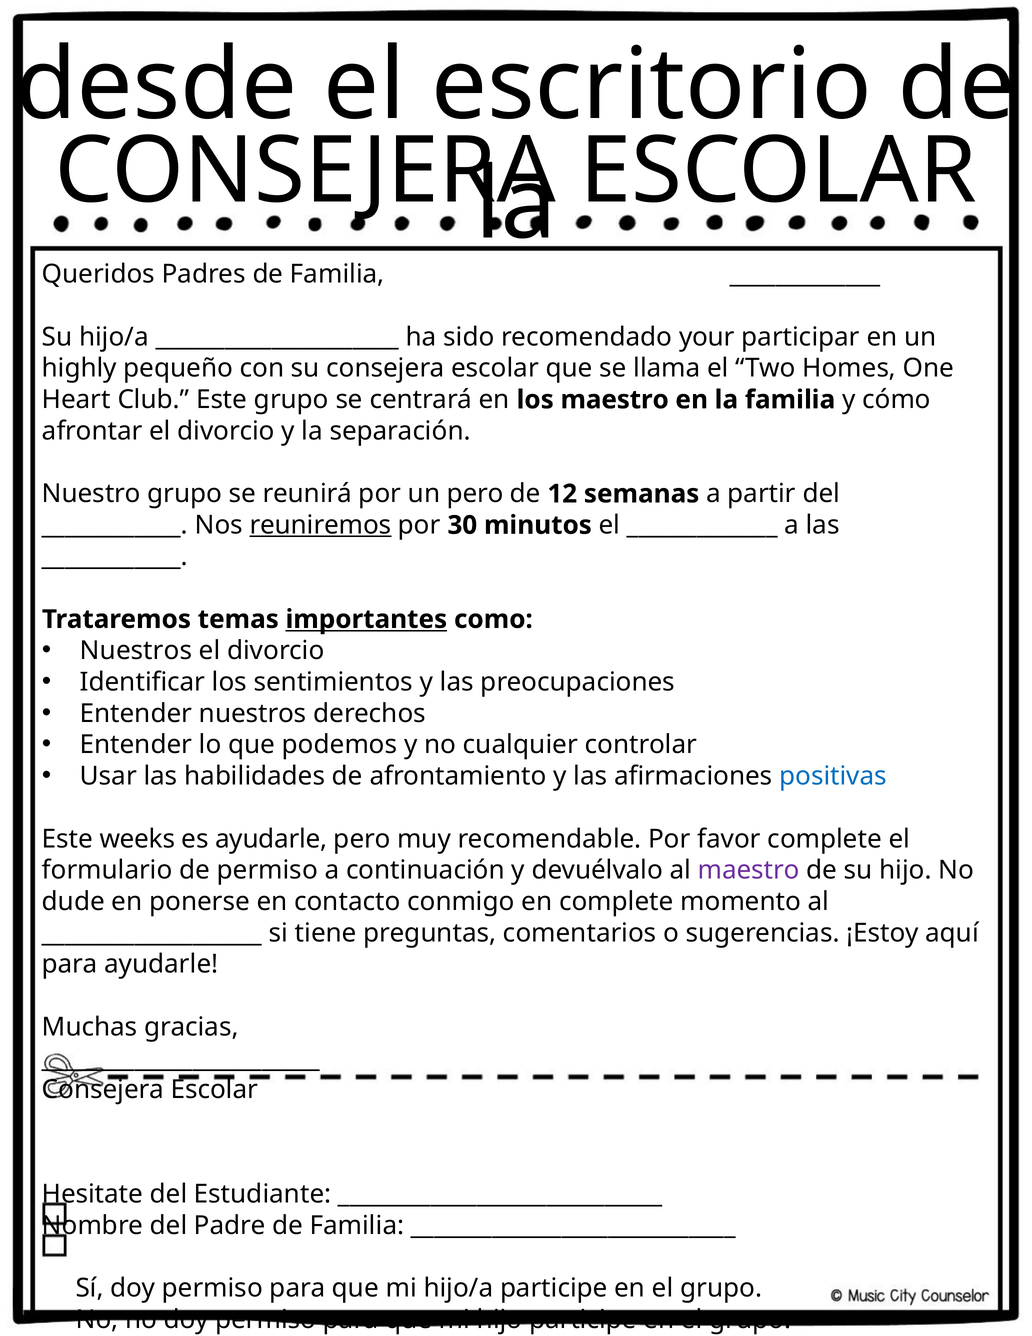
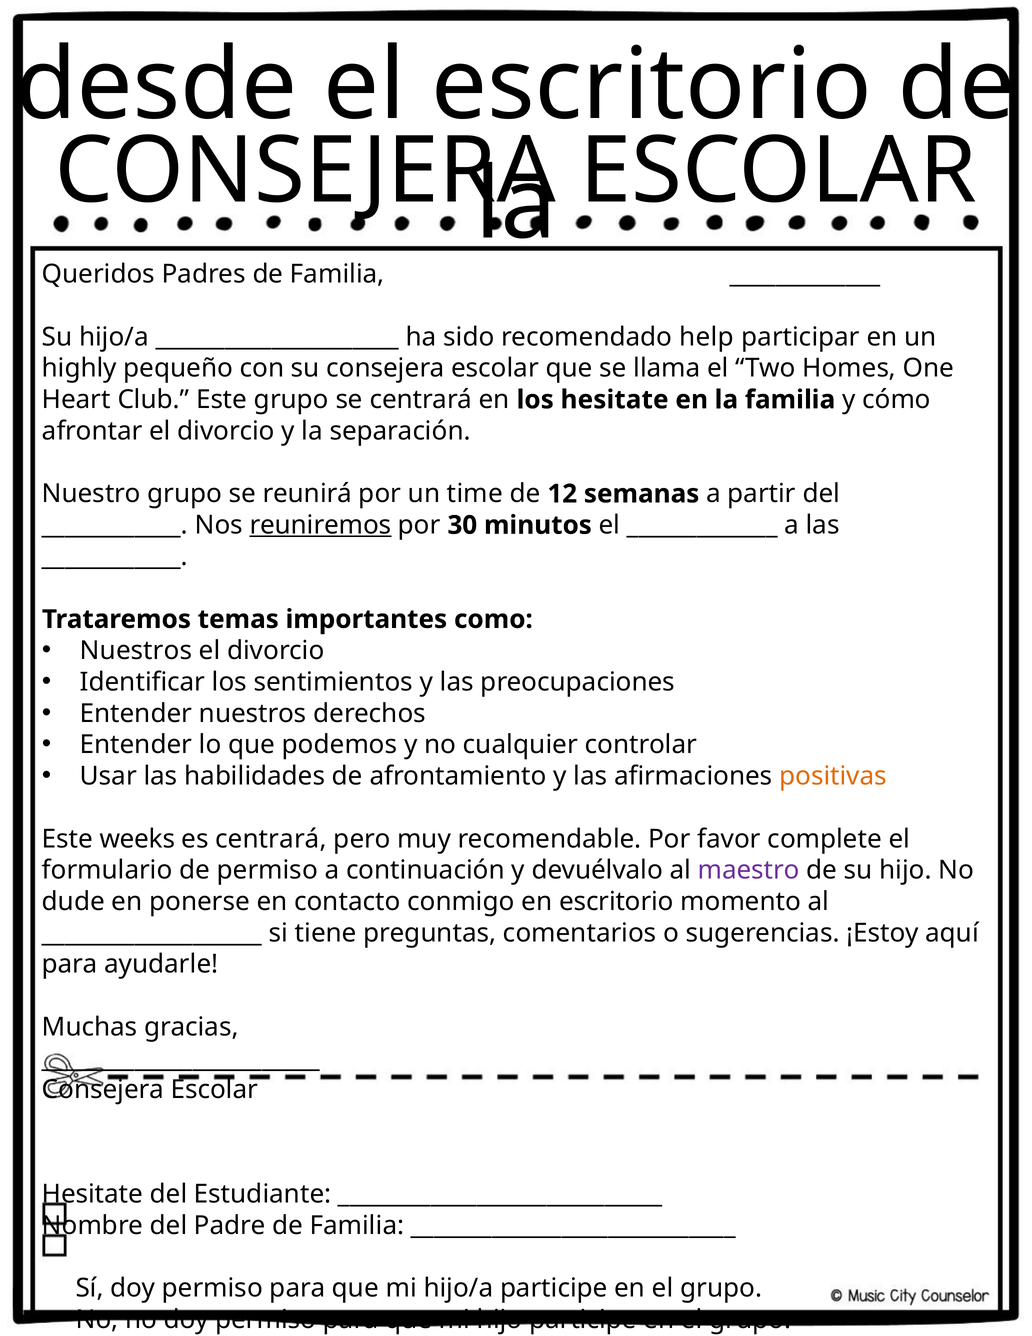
your: your -> help (707, 337)
los maestro: maestro -> hesitate (615, 400)
un pero: pero -> time (475, 494)
importantes underline: present -> none (366, 619)
positivas colour: blue -> orange (833, 776)
es ayudarle: ayudarle -> centrará (271, 839)
en complete: complete -> escritorio (616, 901)
